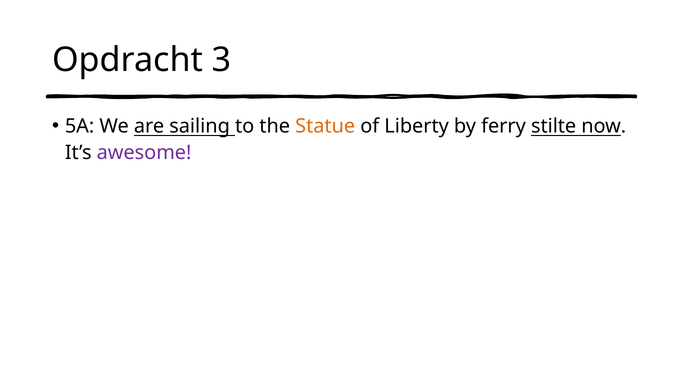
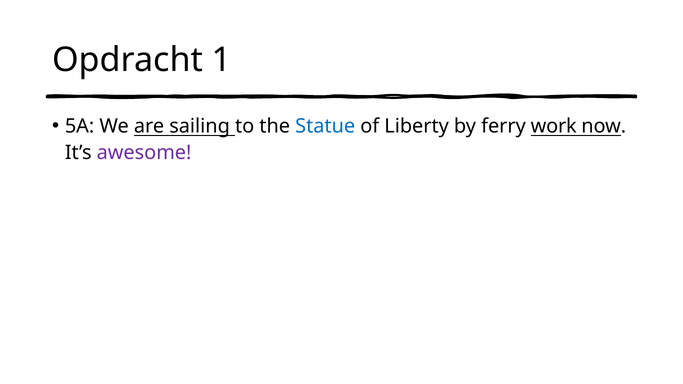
3: 3 -> 1 (222, 60)
Statue colour: orange -> blue (325, 126)
stilte: stilte -> work (554, 126)
